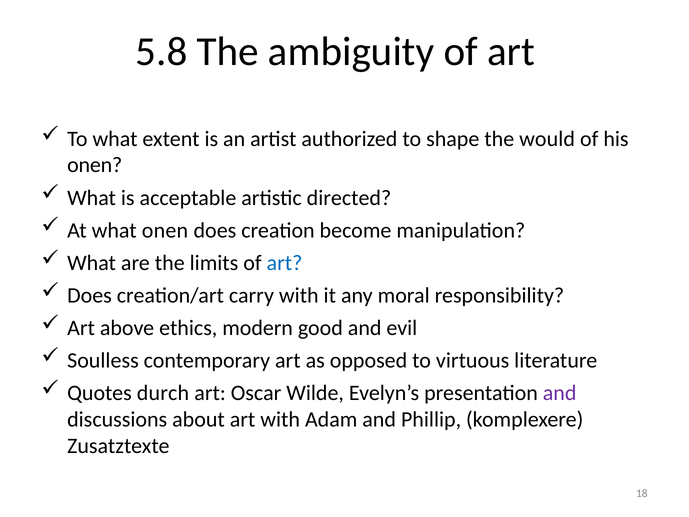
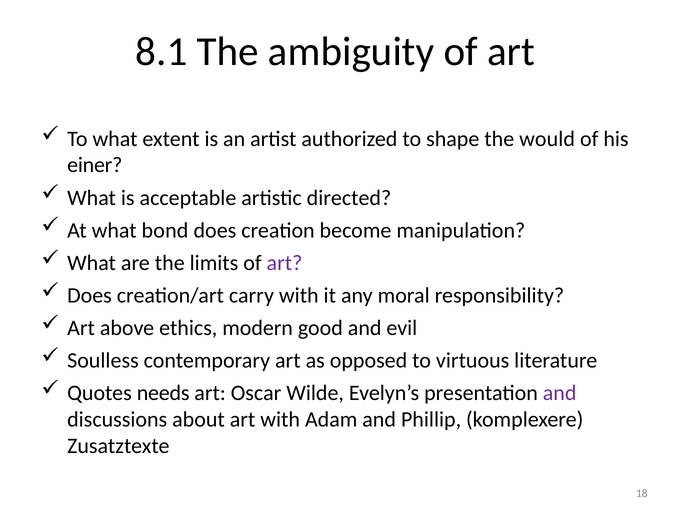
5.8: 5.8 -> 8.1 (161, 52)
onen: onen -> einer (95, 165)
what onen: onen -> bond (165, 230)
art colour: blue -> purple (284, 263)
durch: durch -> needs (163, 393)
